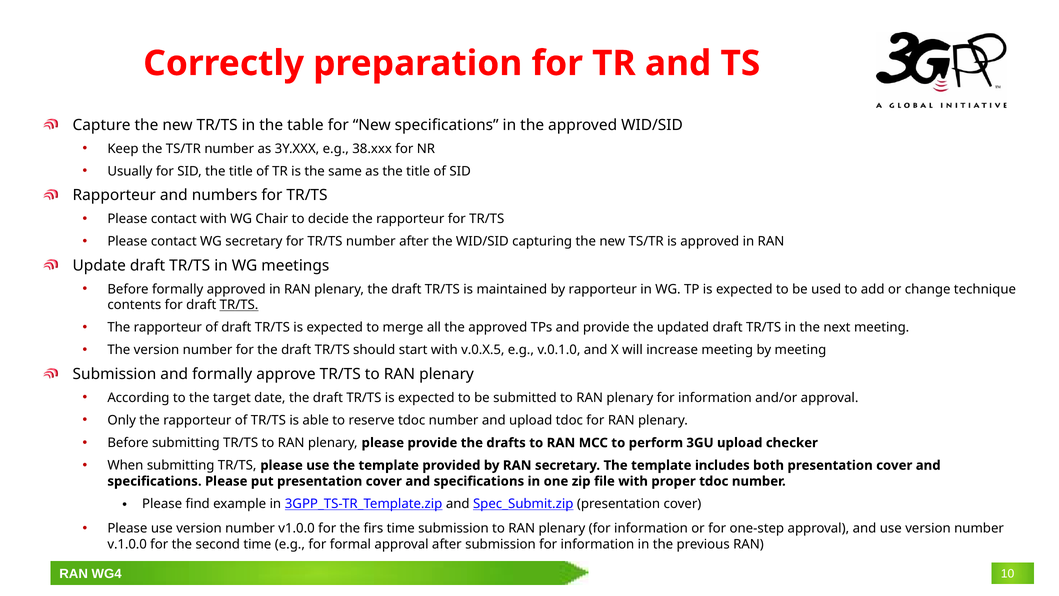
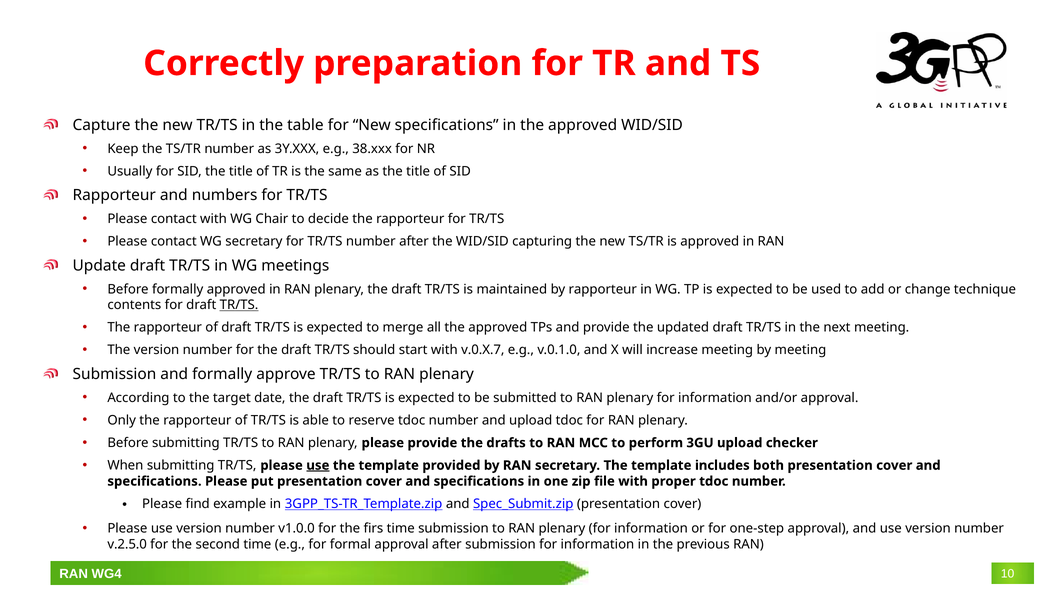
v.0.X.5: v.0.X.5 -> v.0.X.7 (483, 350)
use underline: none -> present (318, 465)
v.1.0.0: v.1.0.0 -> v.2.5.0 (127, 544)
